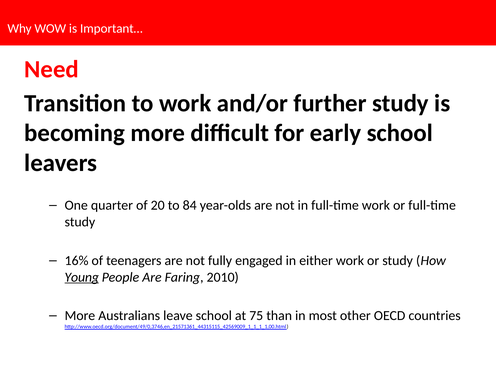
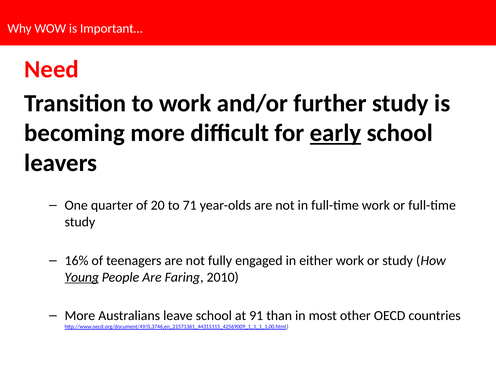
early underline: none -> present (335, 133)
84: 84 -> 71 (190, 205)
75: 75 -> 91 (256, 316)
